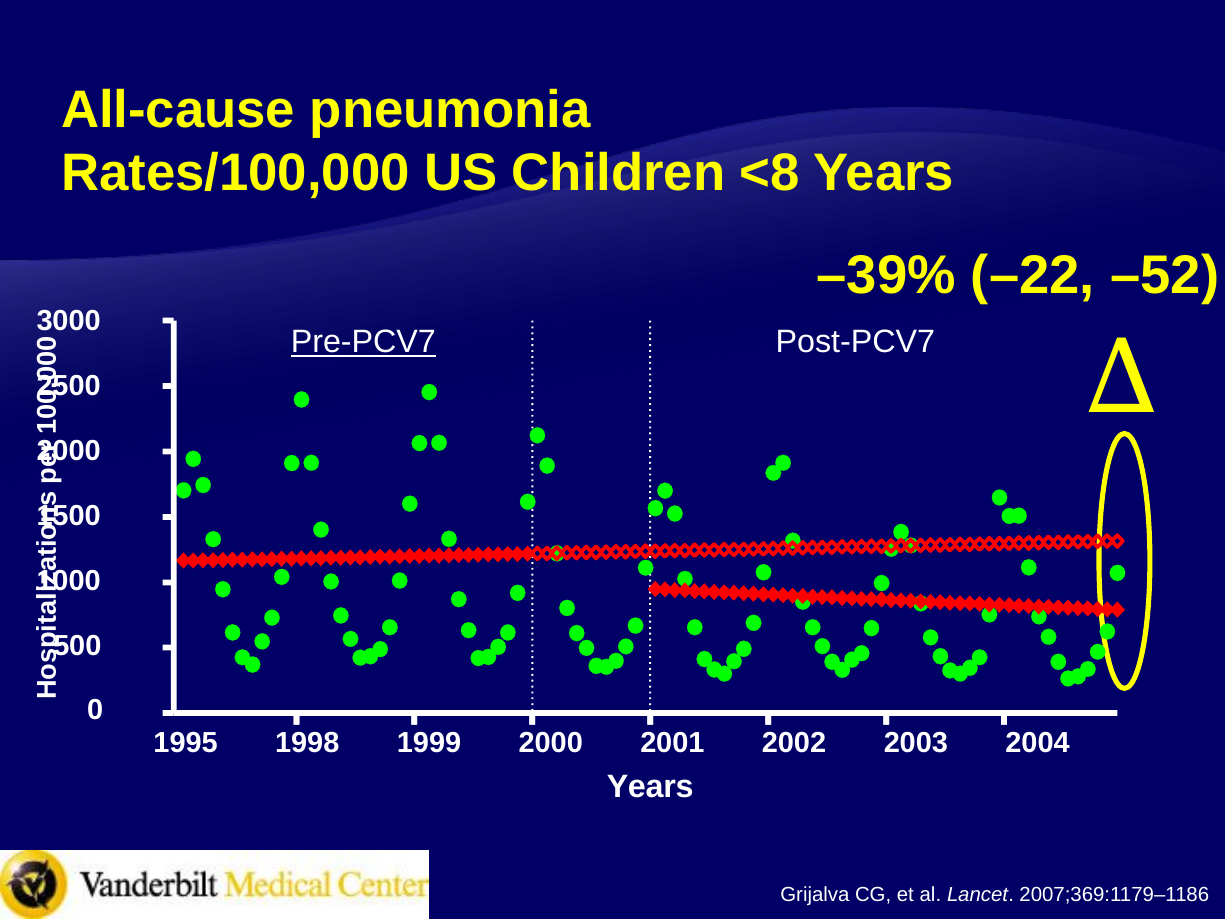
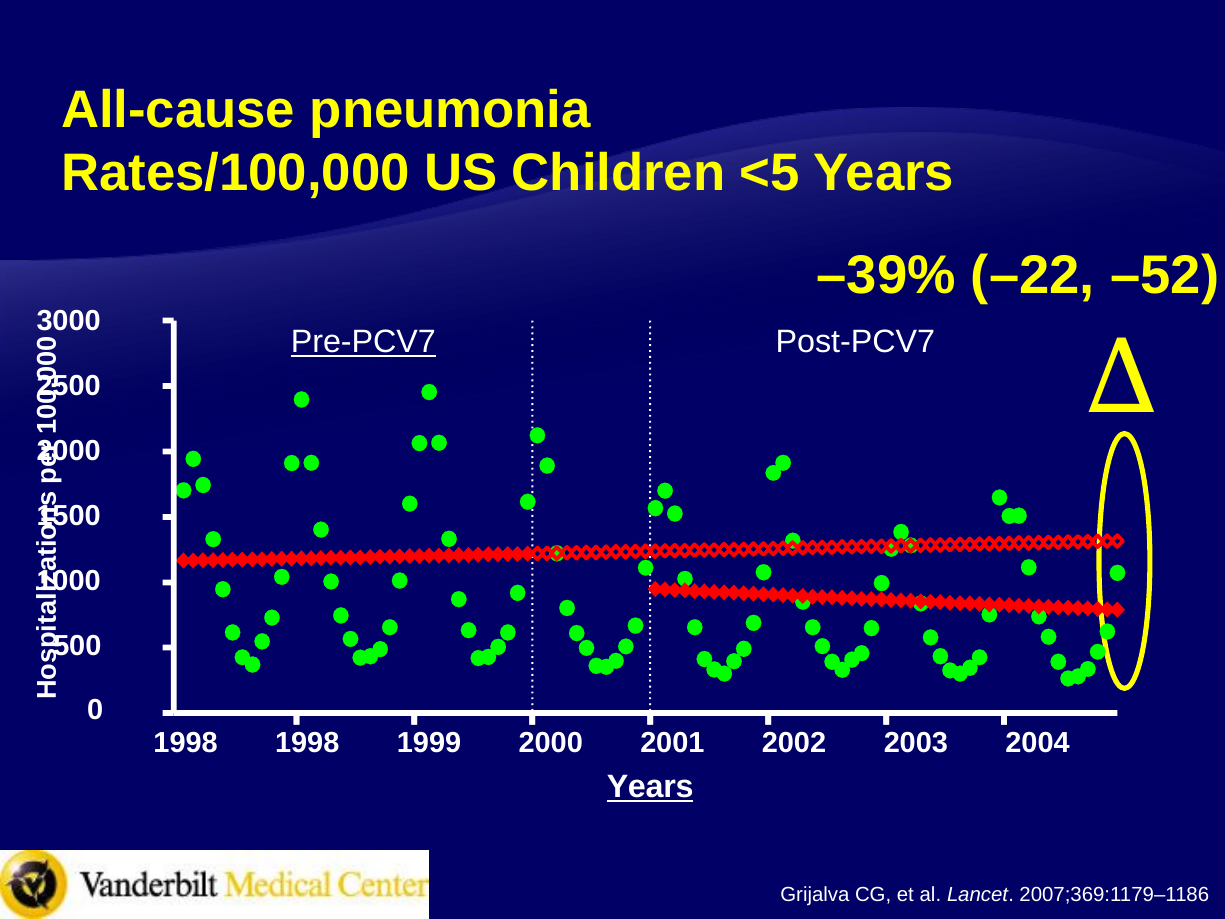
<8: <8 -> <5 (770, 173)
1995: 1995 -> 1998 (186, 743)
Years underline: none -> present (650, 786)
